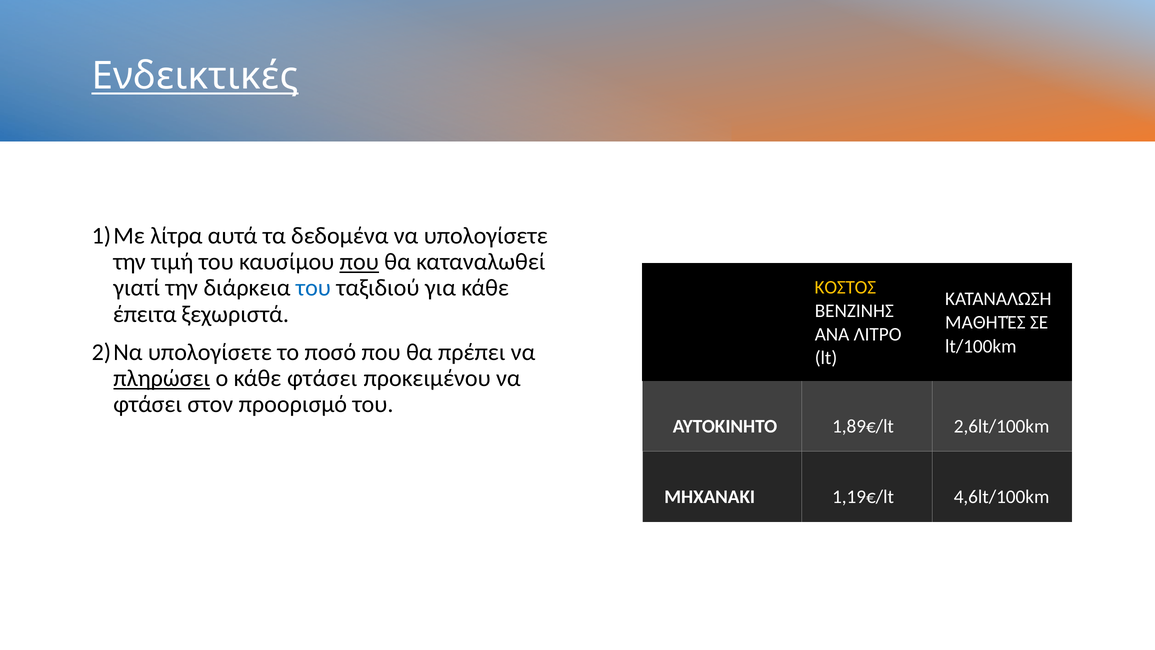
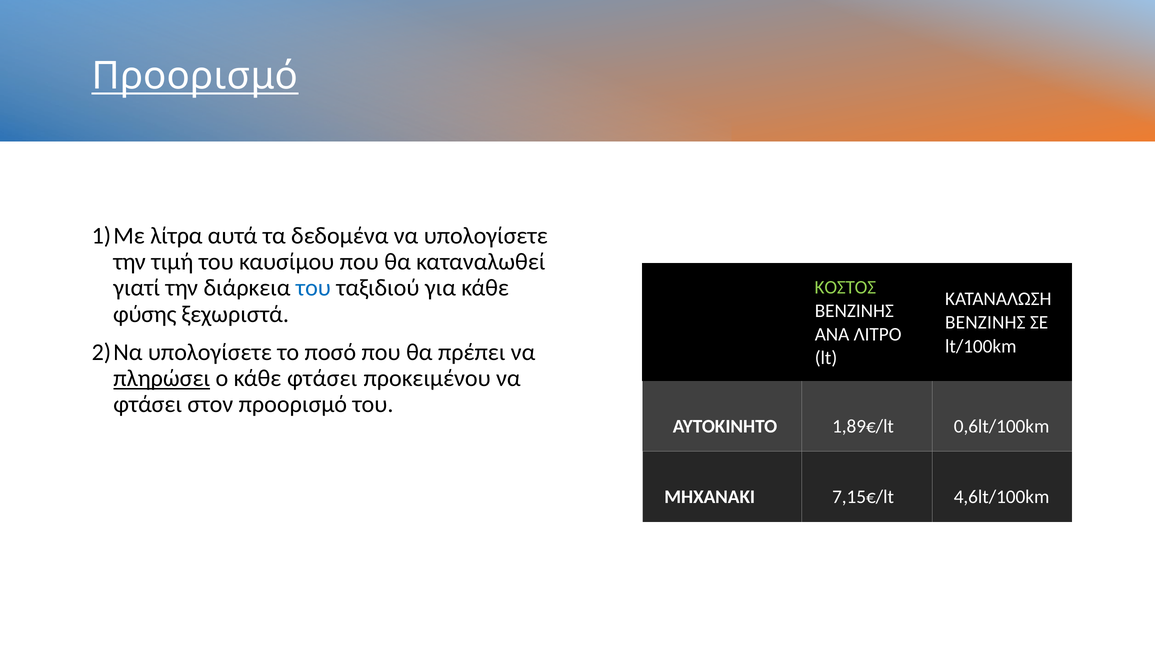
Ενδεικτικές: Ενδεικτικές -> Προορισμό (195, 76)
που underline: present -> none (359, 262)
ΚΟΣΤΟΣ colour: yellow -> light green (845, 287)
έπειτα: έπειτα -> φύσης (145, 314)
ΜΑΘΗΤΈΣ: ΜΑΘΗΤΈΣ -> ΒΕΝΖΙΝΗΣ (985, 322)
2,6lt/100km: 2,6lt/100km -> 0,6lt/100km (1002, 426)
1,19€/lt: 1,19€/lt -> 7,15€/lt (863, 497)
